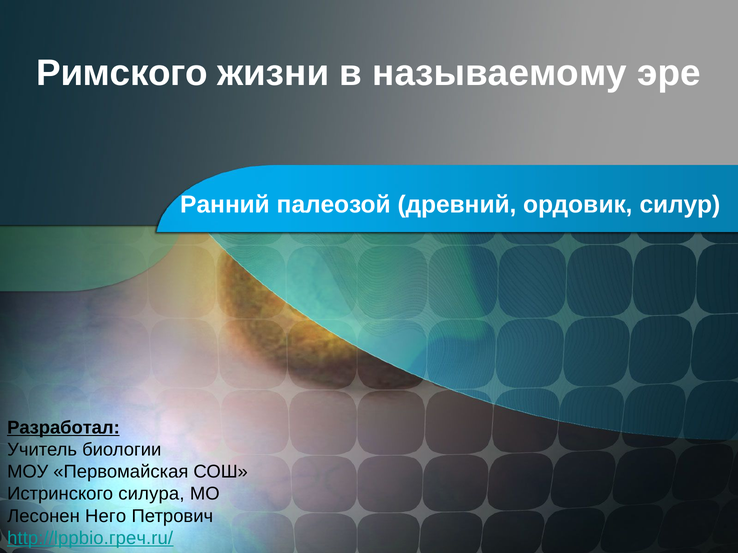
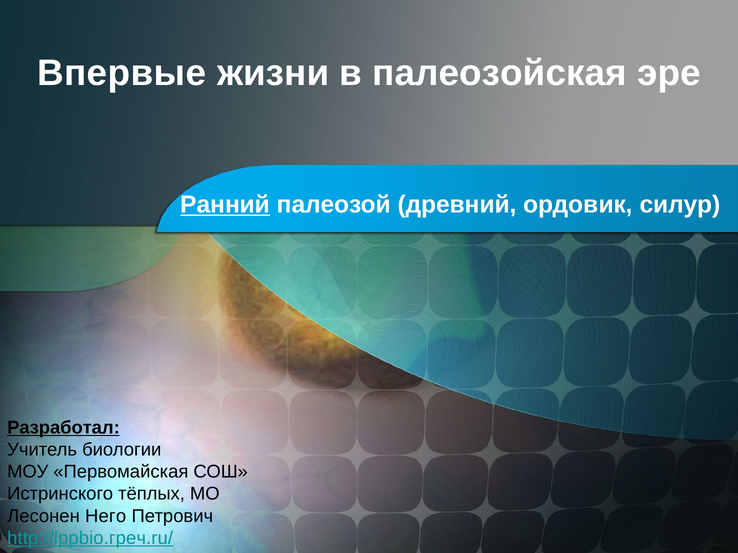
Римского: Римского -> Впервые (122, 73)
называемому: называемому -> палеозойская (500, 73)
Ранний underline: none -> present (225, 205)
силура: силура -> тёплых (152, 494)
